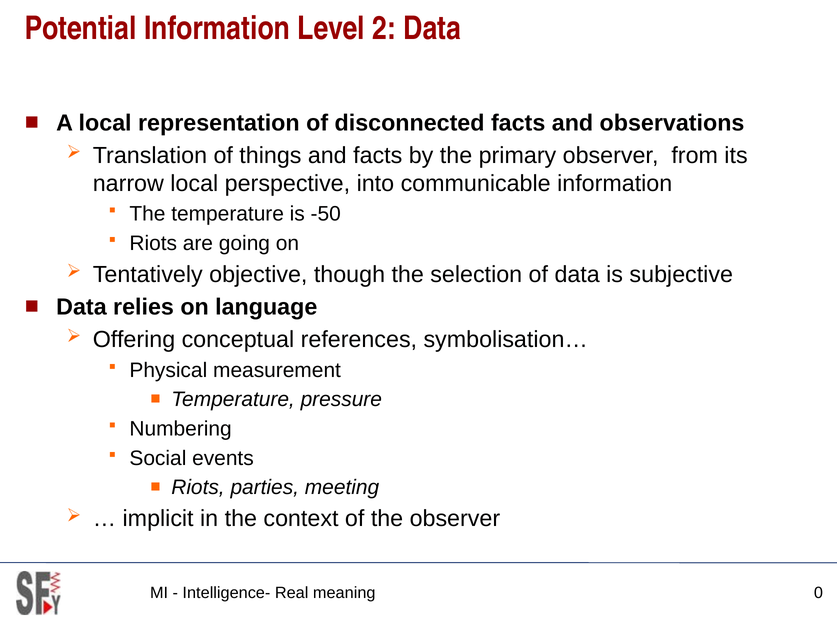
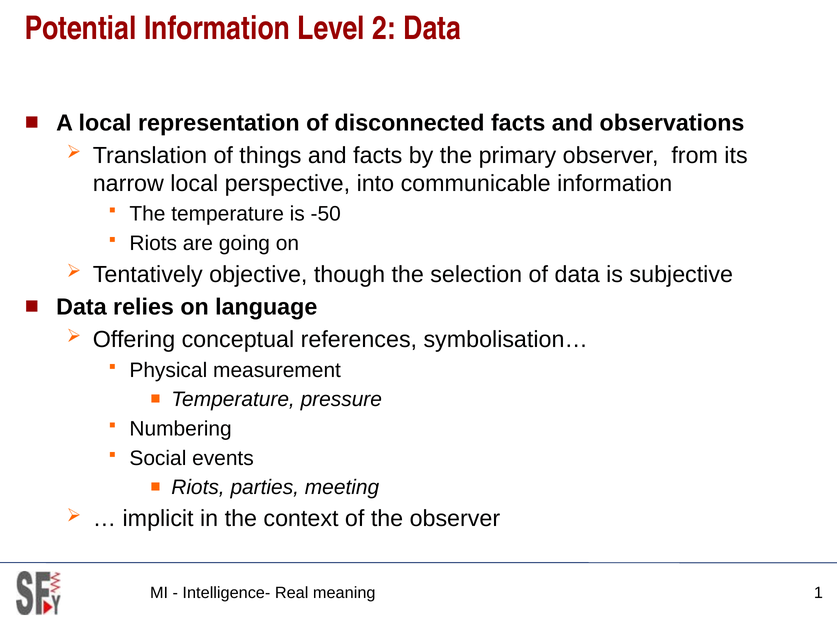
0: 0 -> 1 (818, 593)
